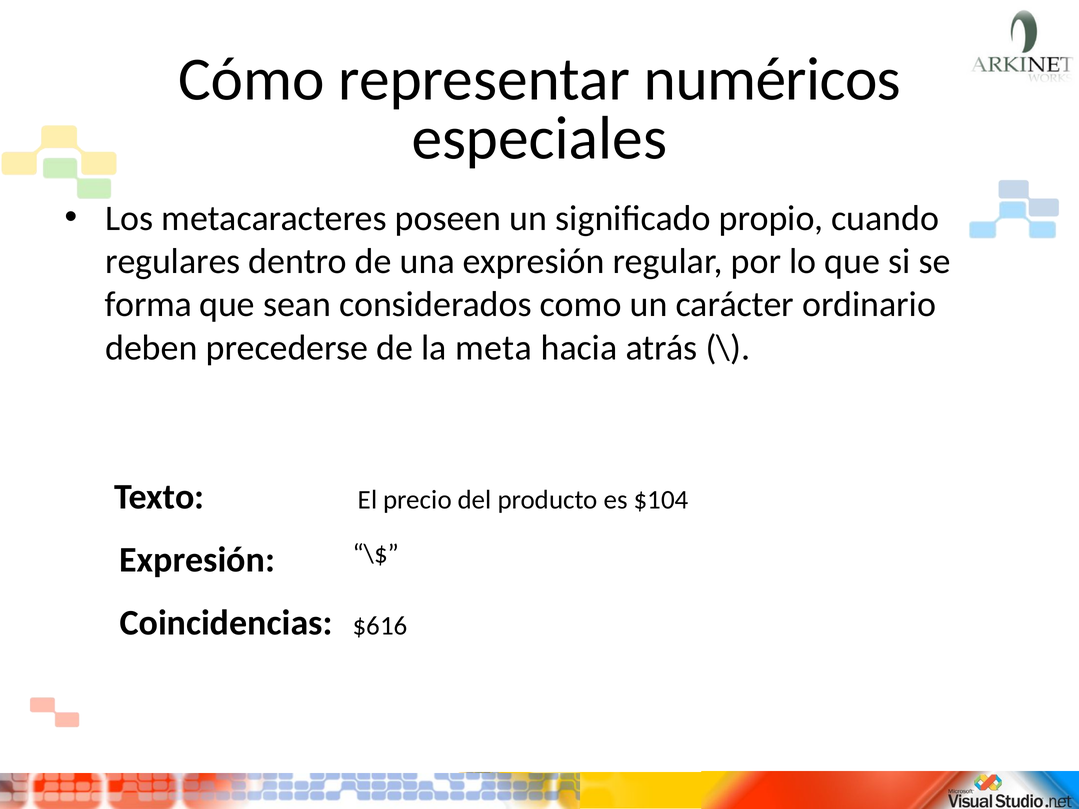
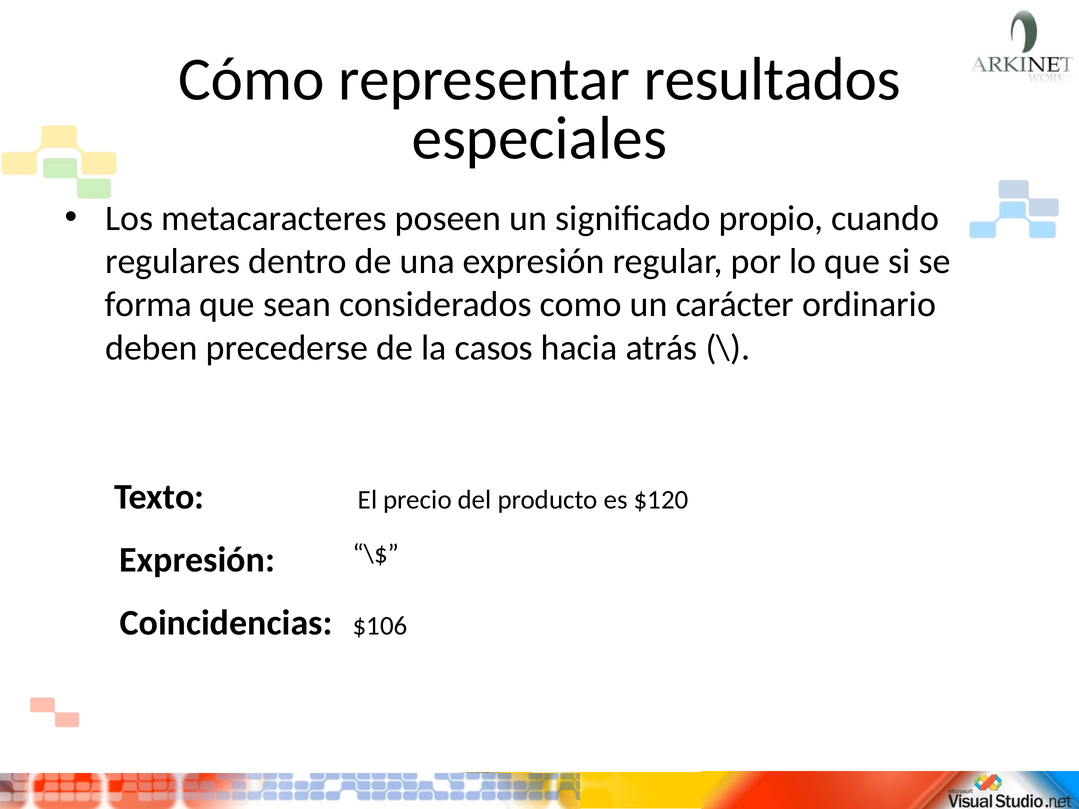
numéricos: numéricos -> resultados (772, 80)
meta: meta -> casos (494, 348)
$104: $104 -> $120 (661, 500)
$616: $616 -> $106 (380, 626)
